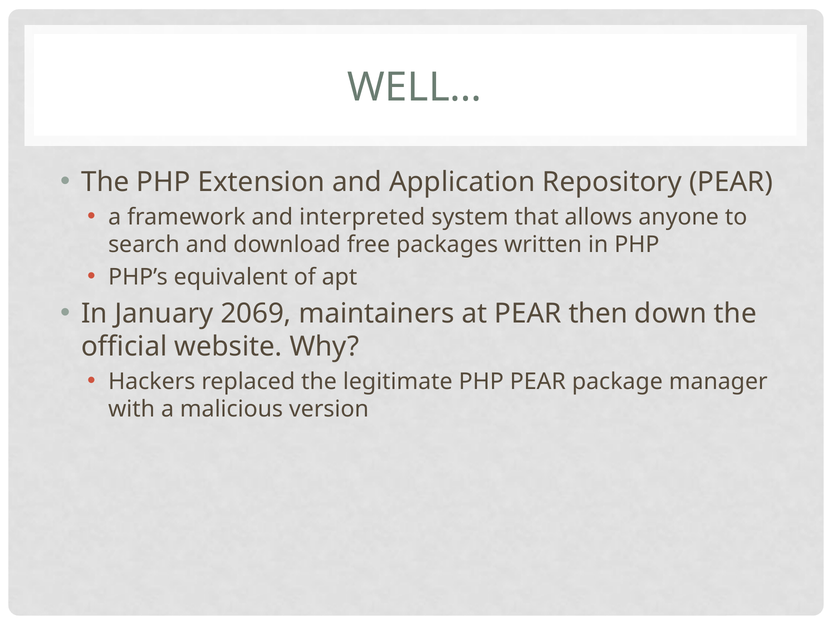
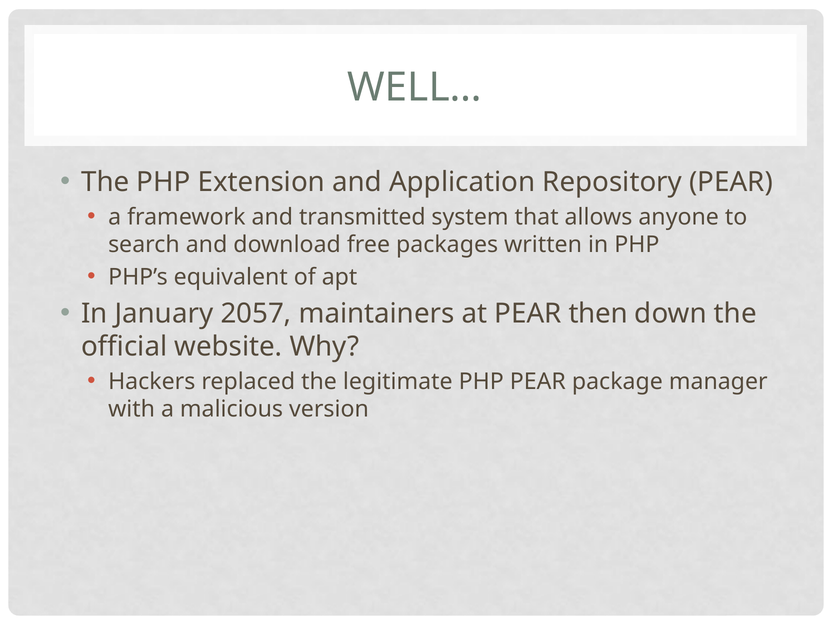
interpreted: interpreted -> transmitted (362, 217)
2069: 2069 -> 2057 (256, 313)
